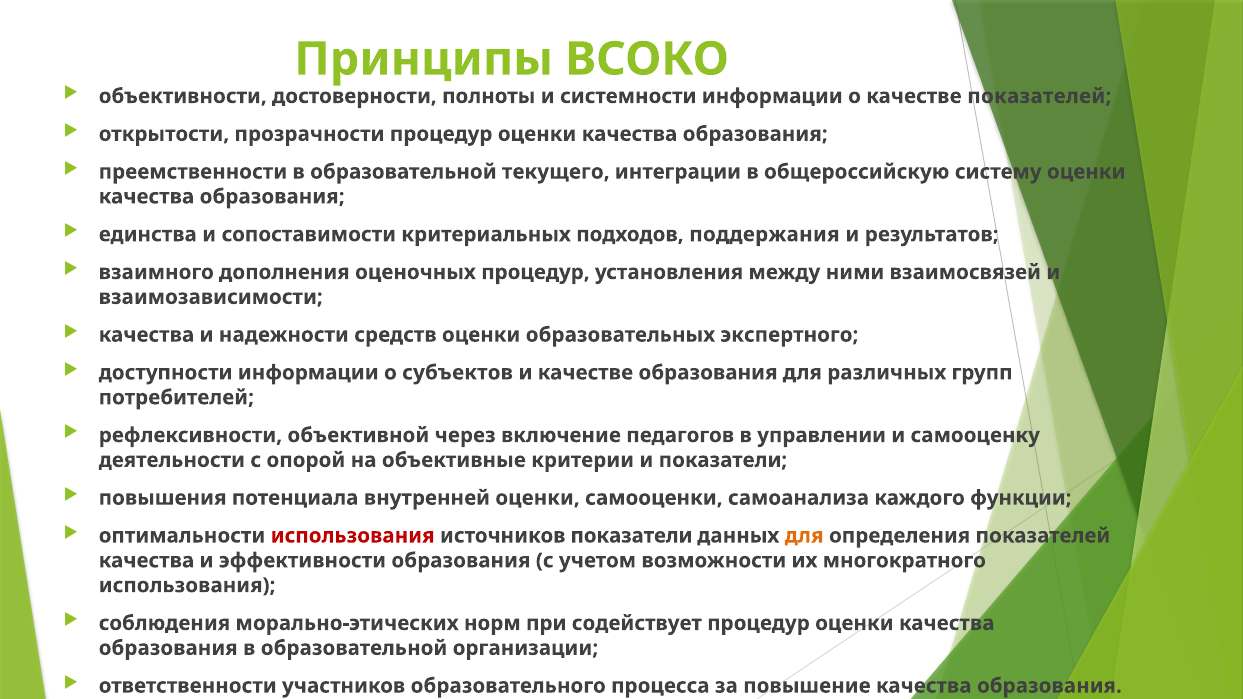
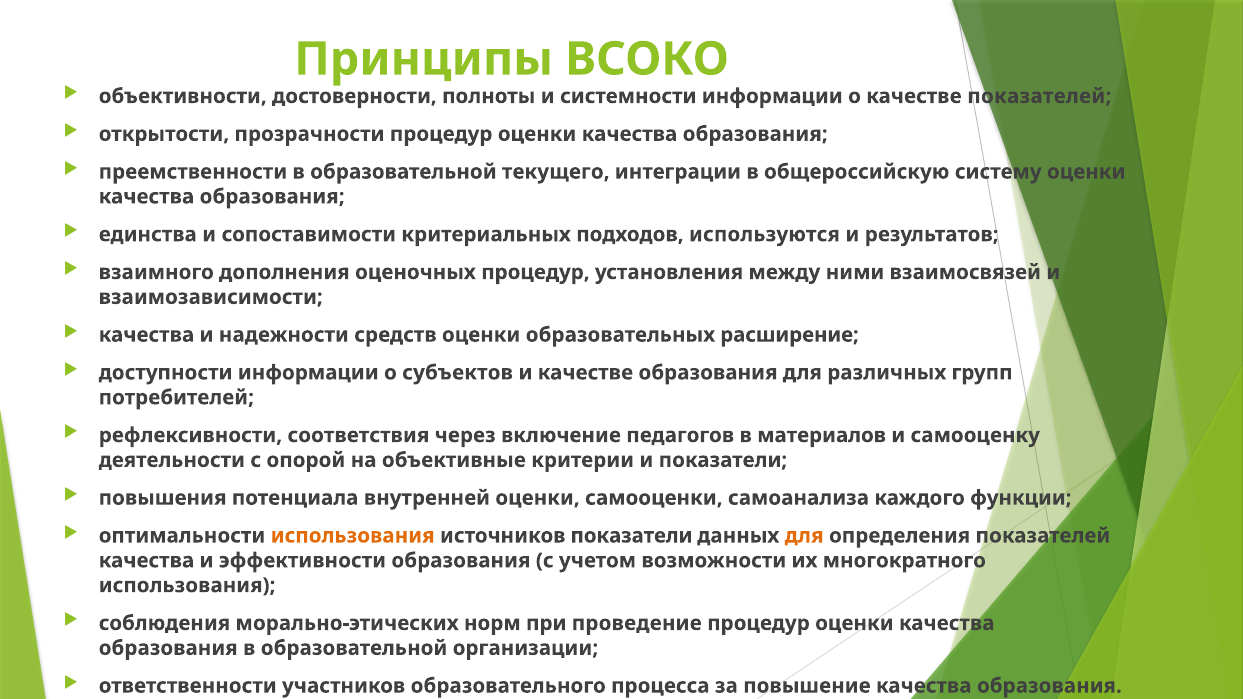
поддержания: поддержания -> используются (764, 234)
экспертного: экспертного -> расширение (789, 335)
объективной: объективной -> соответствия (358, 435)
управлении: управлении -> материалов (822, 435)
использования colour: red -> orange (353, 536)
содействует: содействует -> проведение (637, 623)
